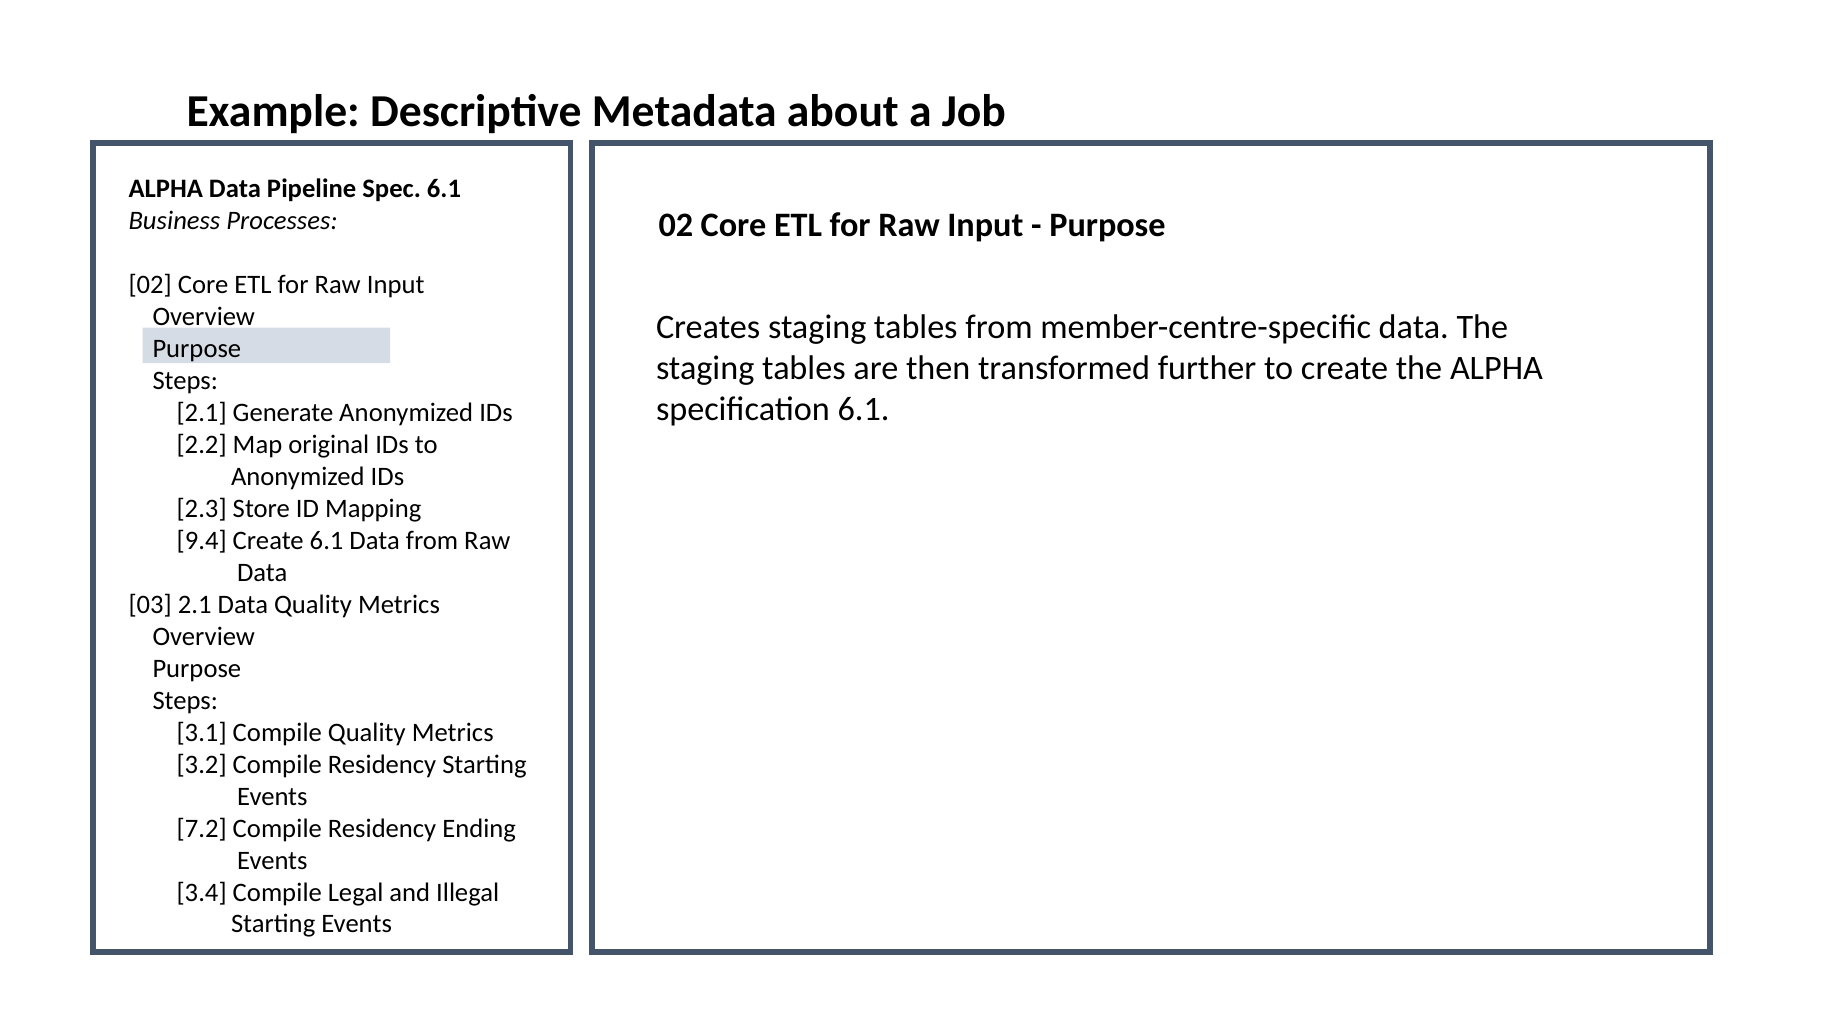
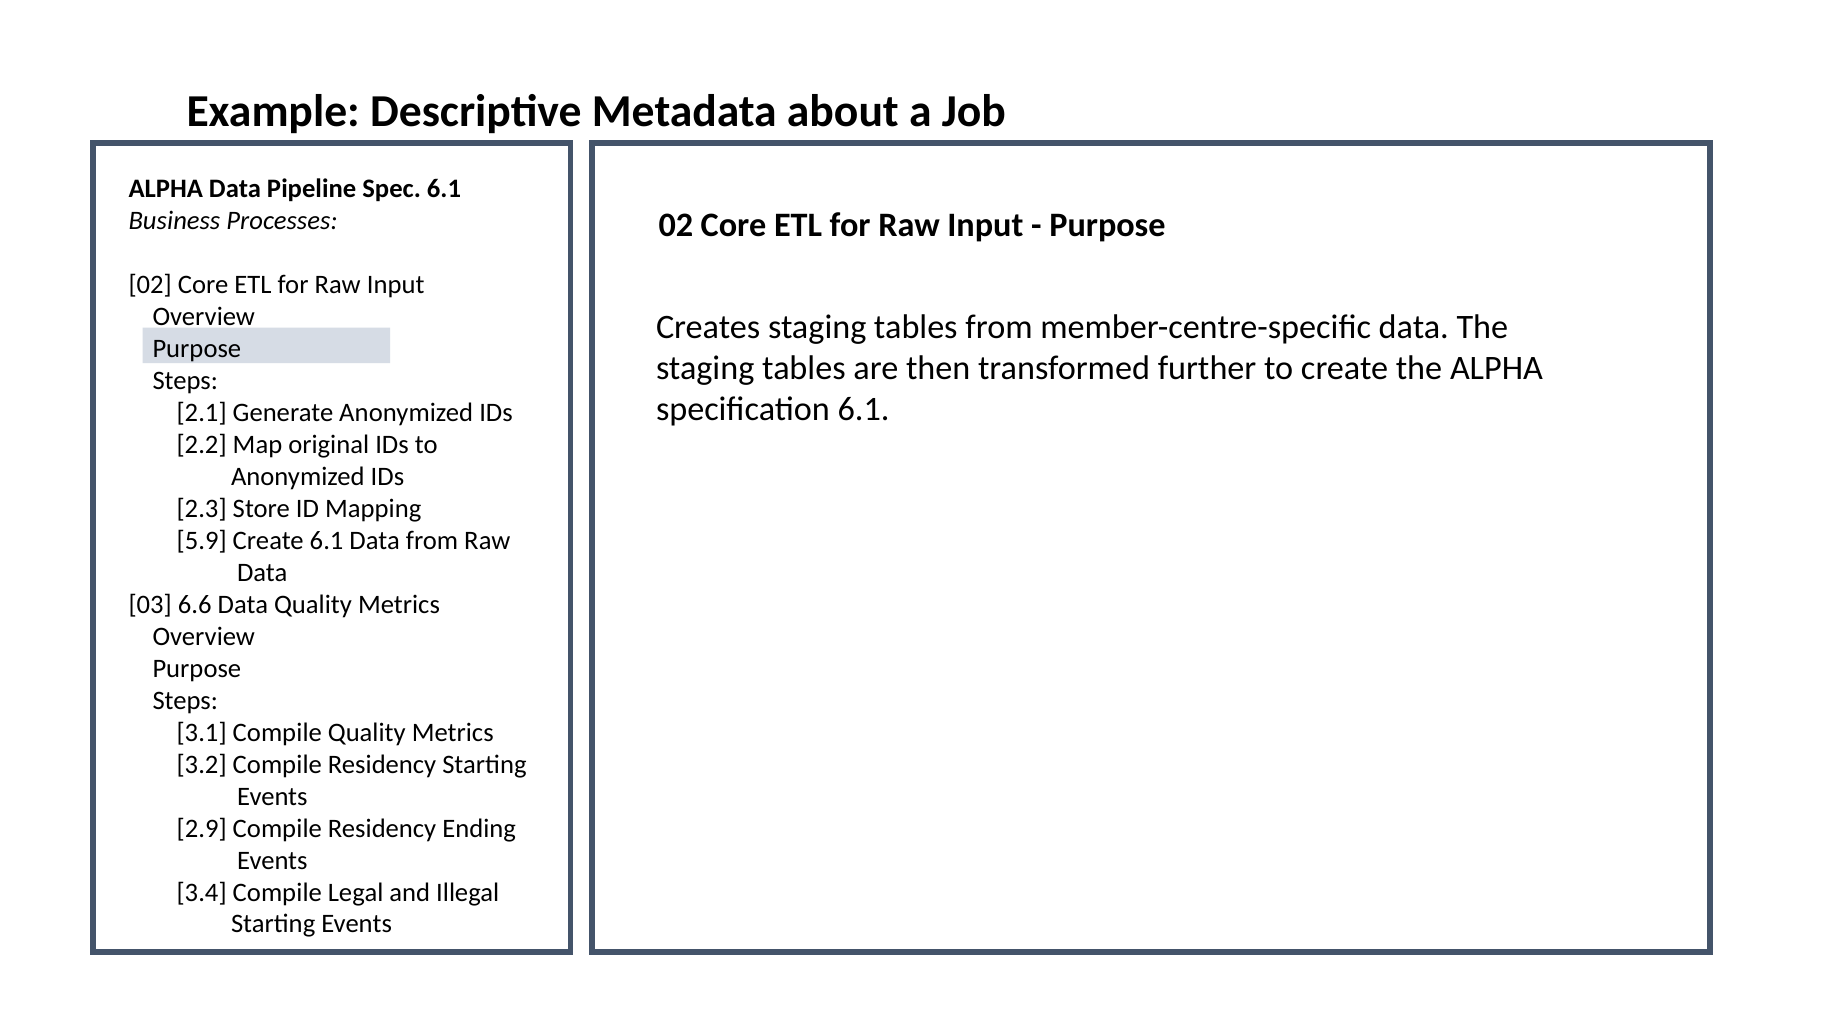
9.4: 9.4 -> 5.9 (202, 540)
03 2.1: 2.1 -> 6.6 (195, 604)
7.2: 7.2 -> 2.9 (202, 828)
